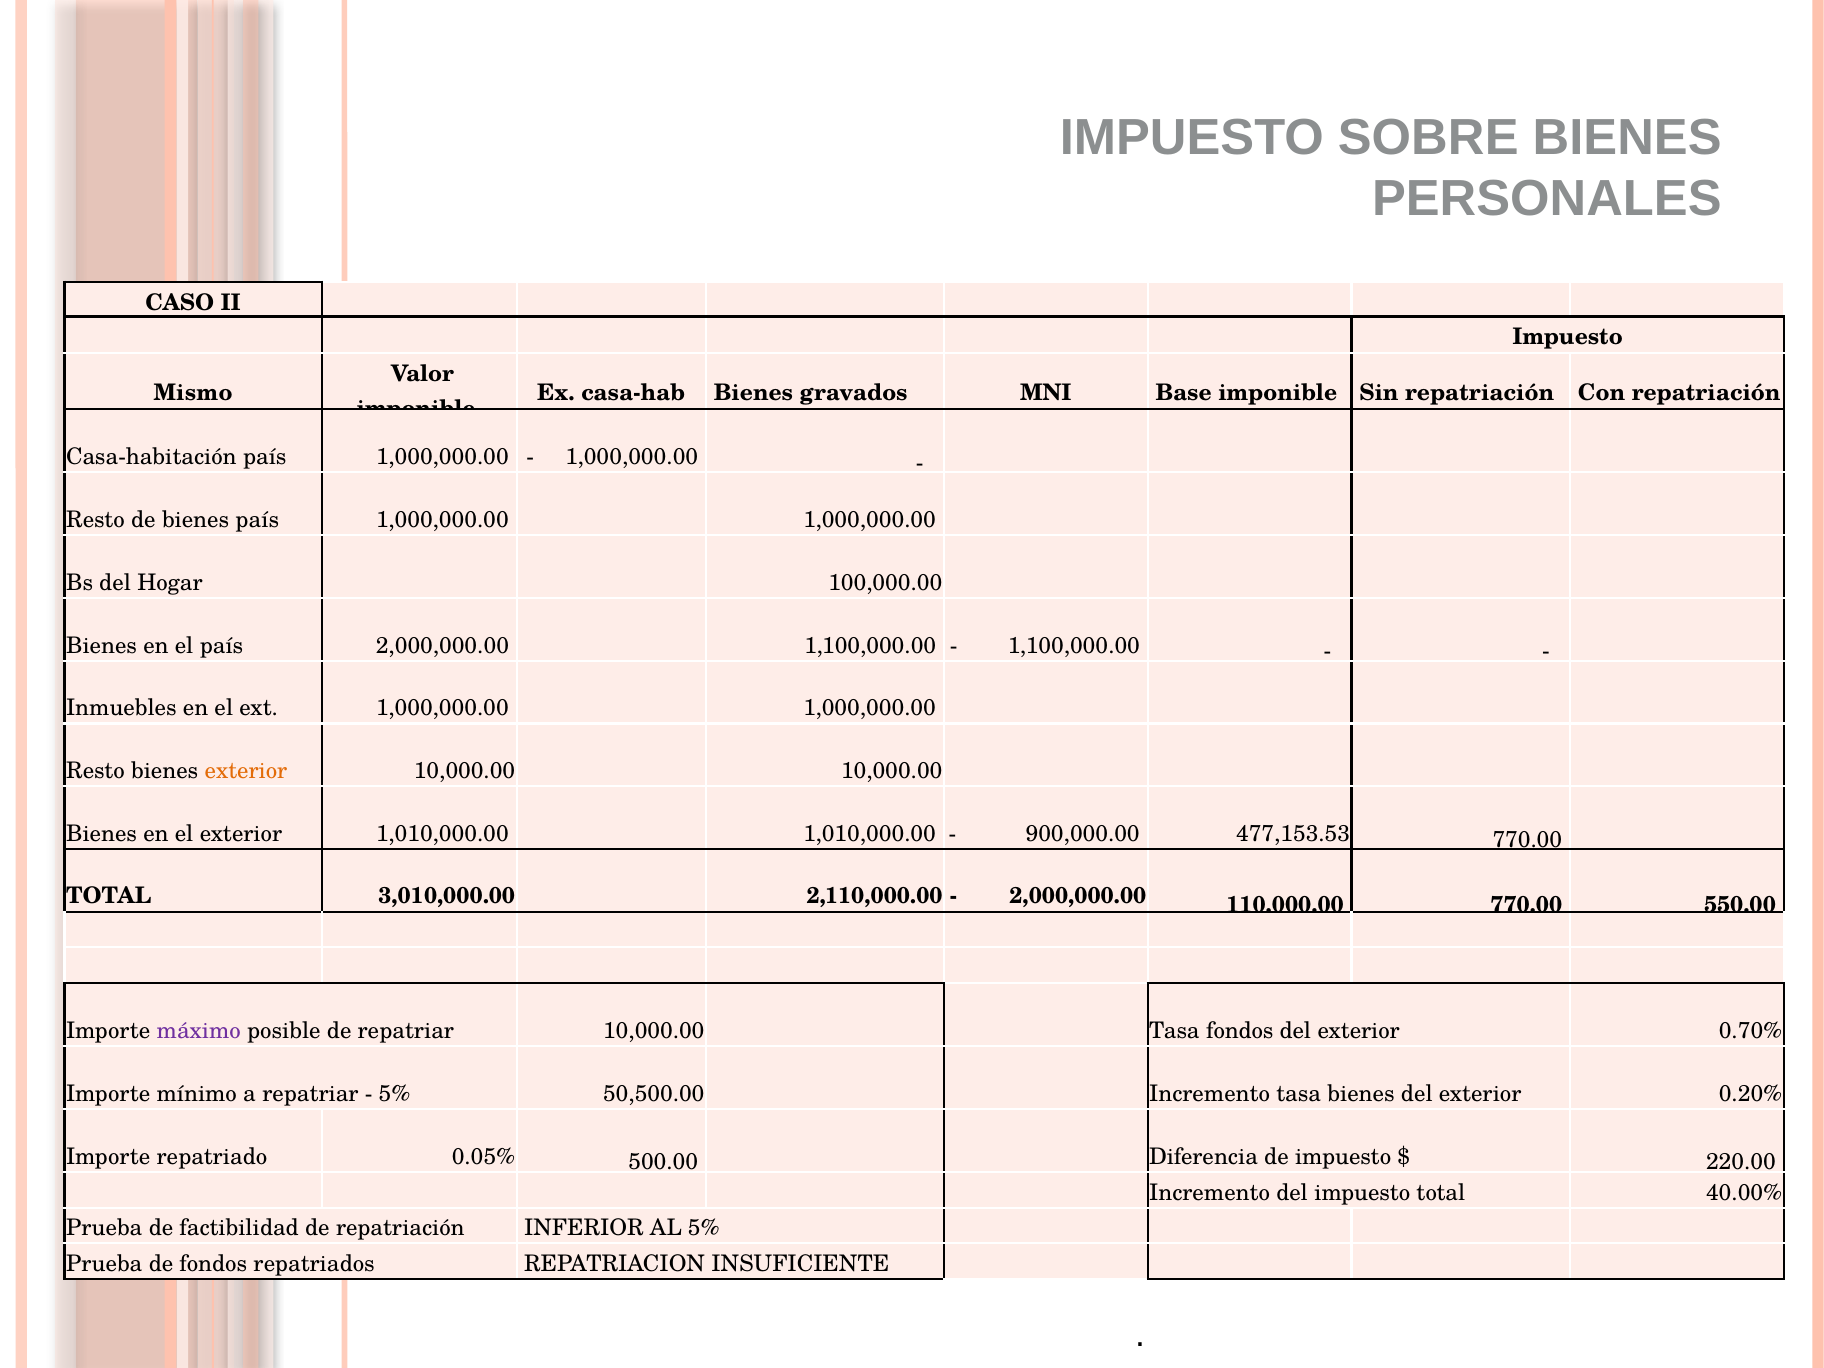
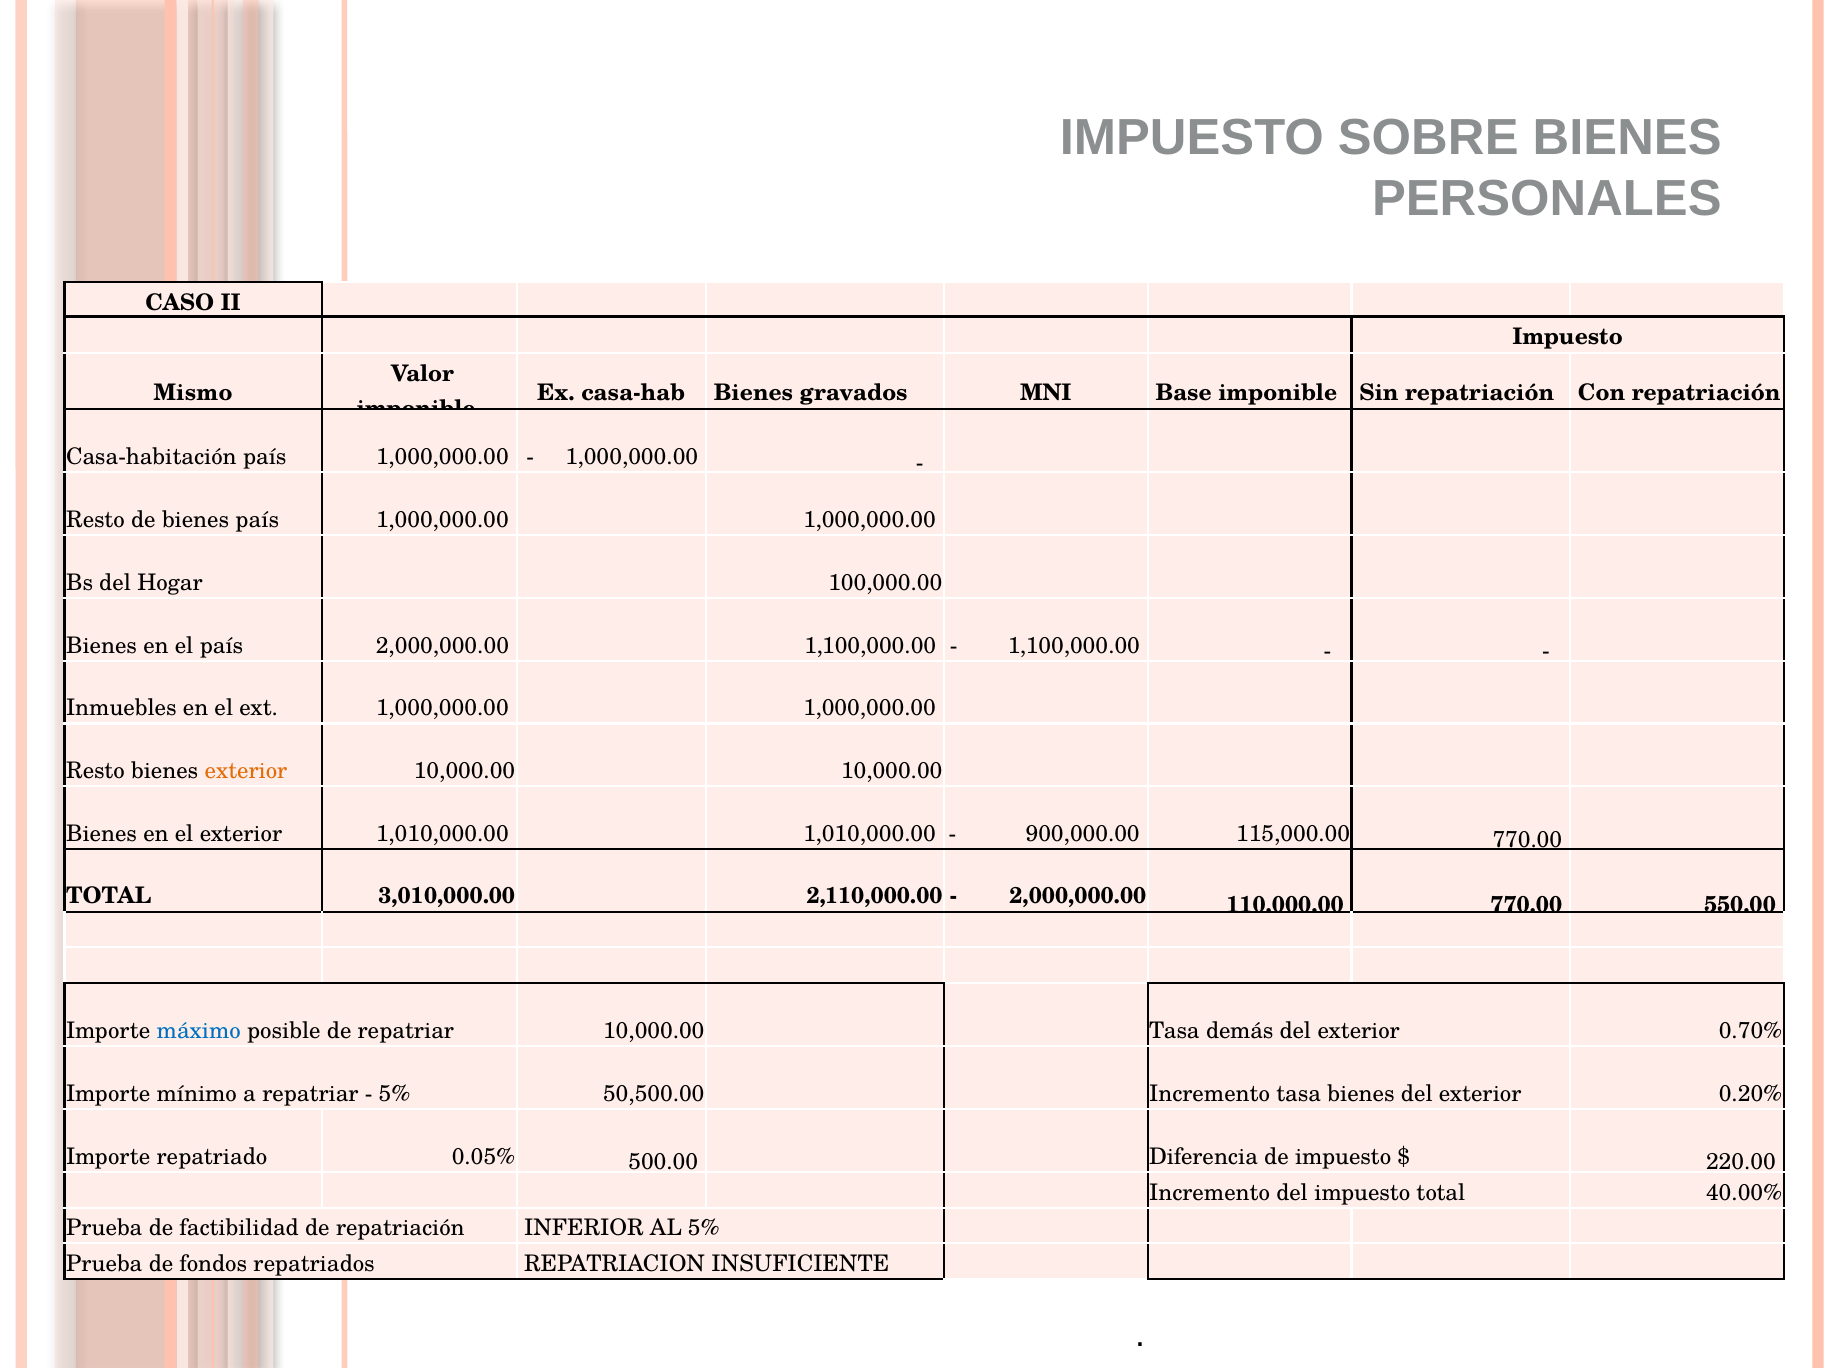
477,153.53: 477,153.53 -> 115,000.00 (1293, 834)
máximo colour: purple -> blue (199, 1031)
Tasa fondos: fondos -> demás (1240, 1031)
